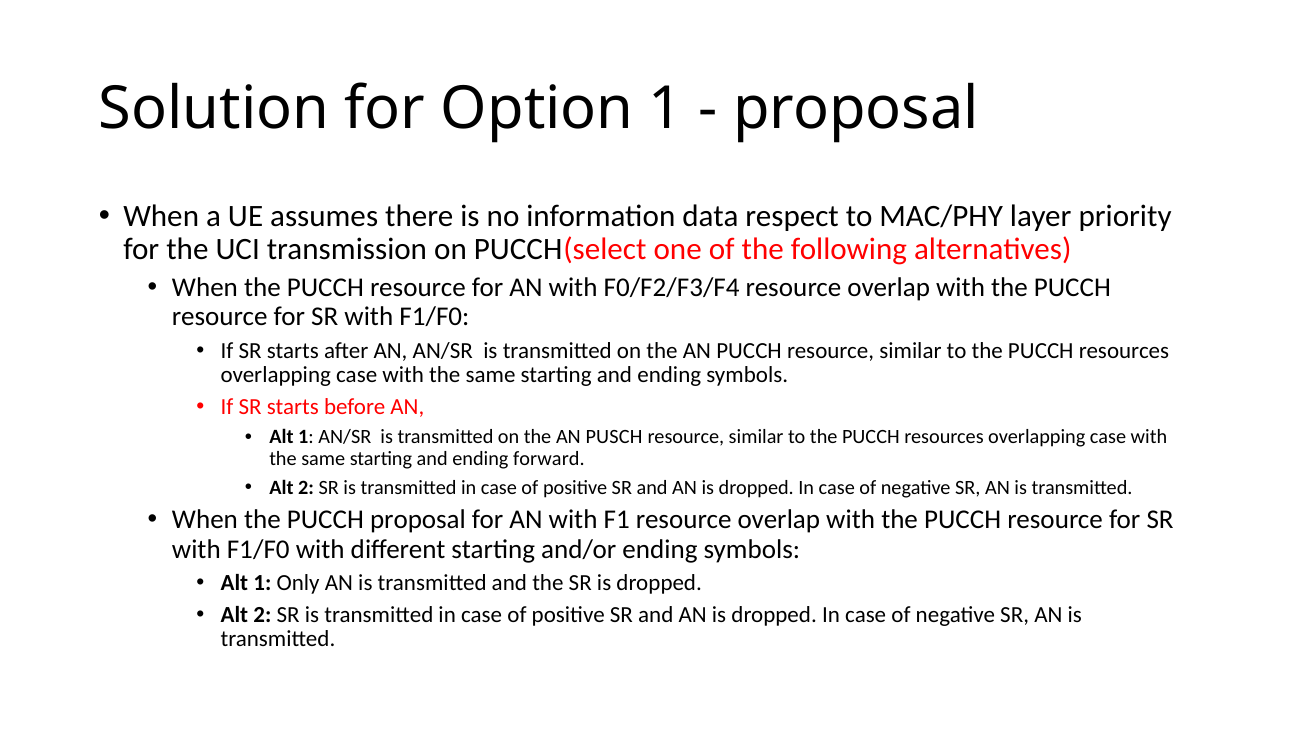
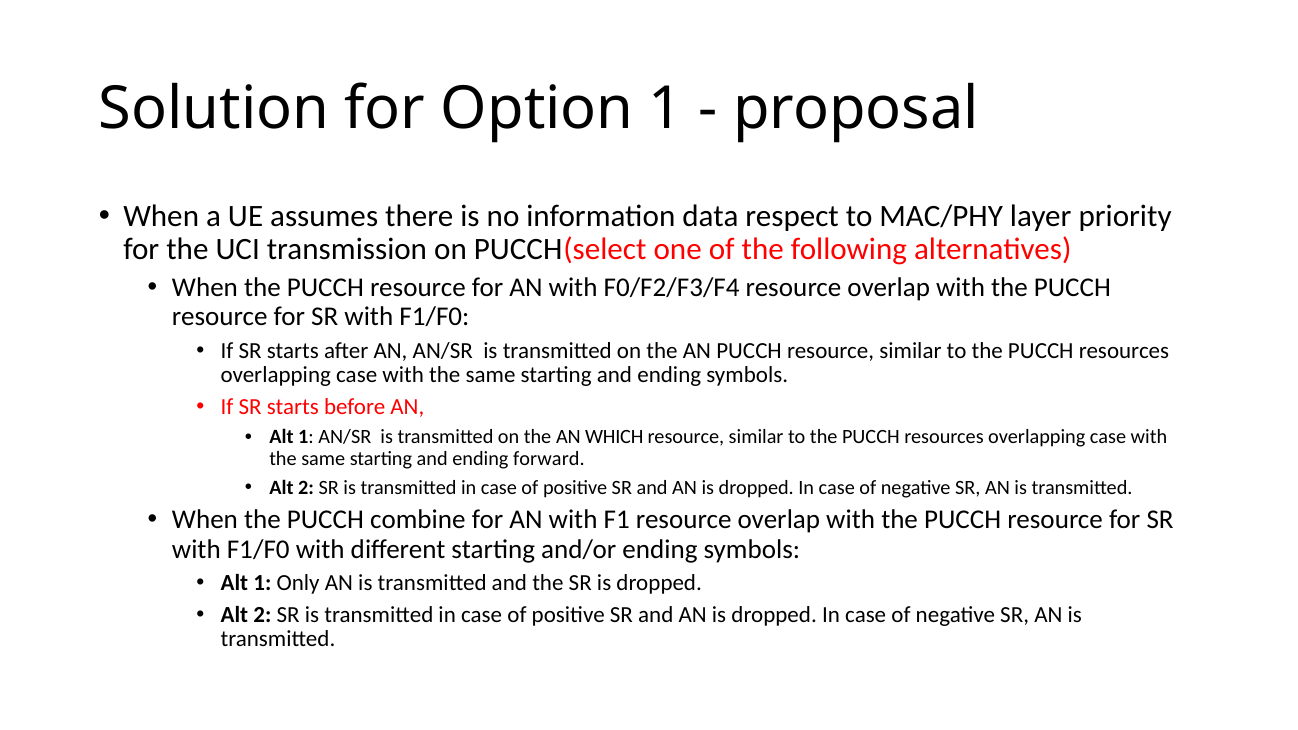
PUSCH: PUSCH -> WHICH (614, 437)
PUCCH proposal: proposal -> combine (418, 520)
